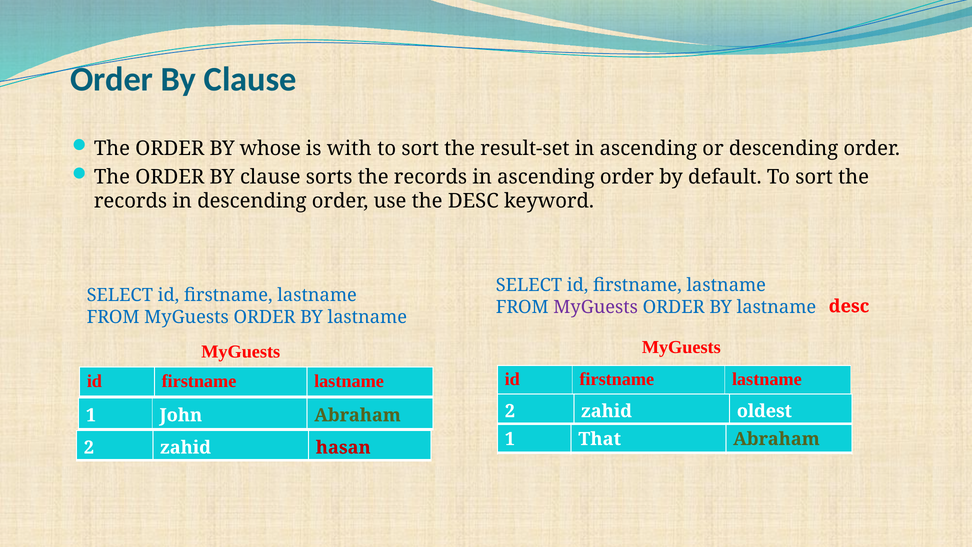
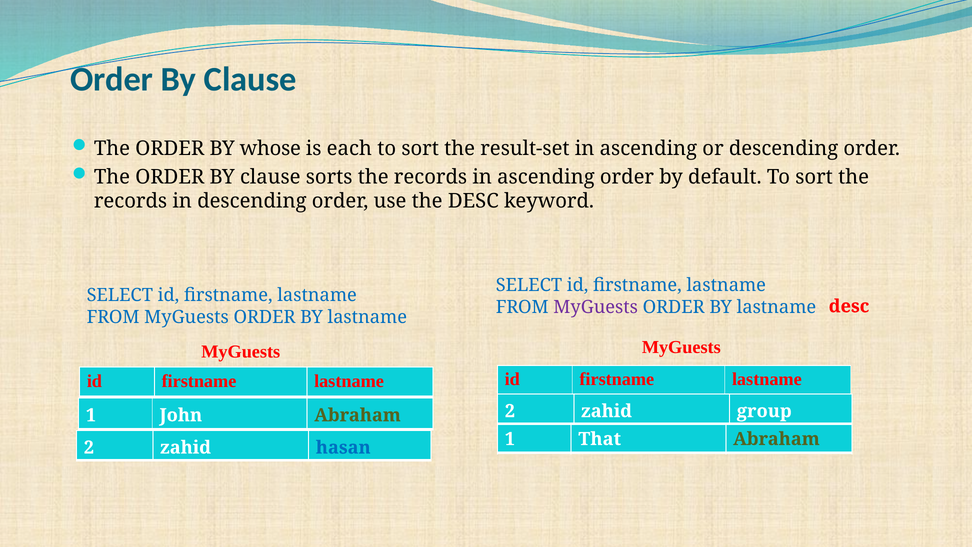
with: with -> each (349, 148)
oldest: oldest -> group (764, 411)
hasan colour: red -> blue (343, 447)
